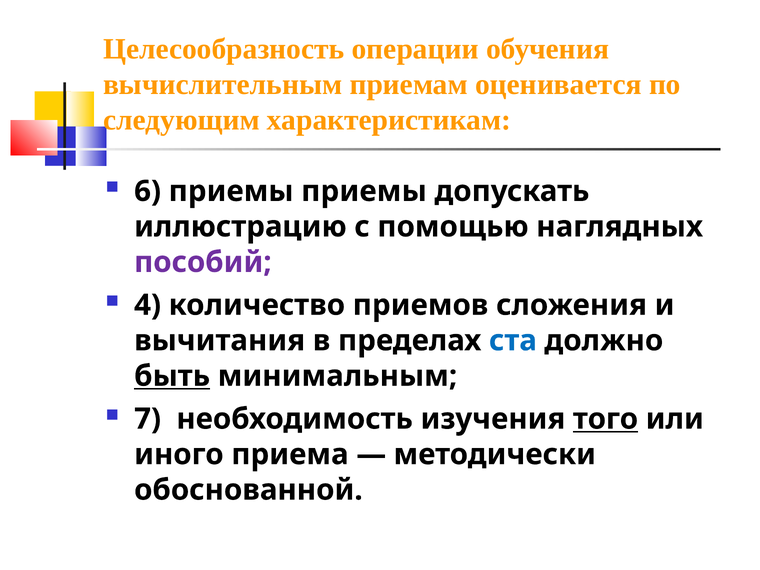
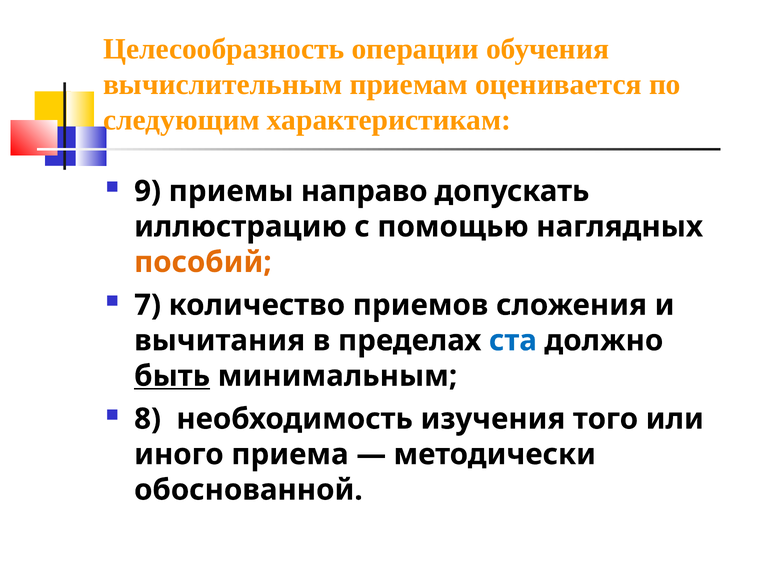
6: 6 -> 9 (148, 191)
приемы приемы: приемы -> направо (364, 191)
пособий colour: purple -> orange (203, 262)
4: 4 -> 7 (148, 305)
7: 7 -> 8 (148, 419)
того underline: present -> none (606, 419)
